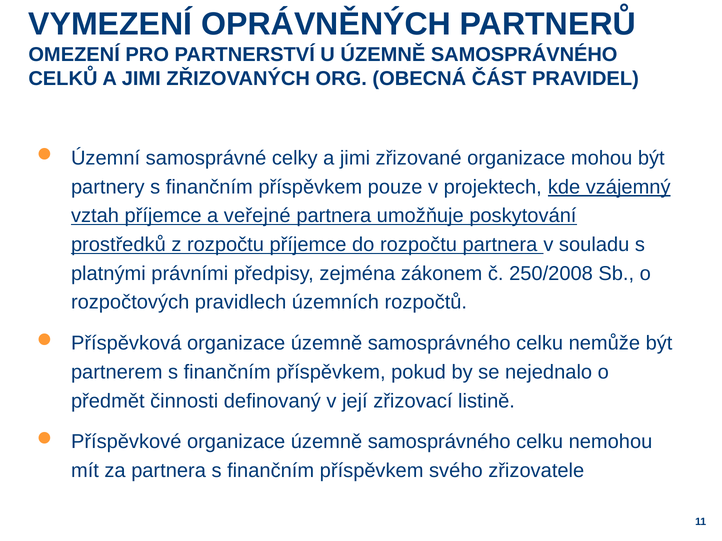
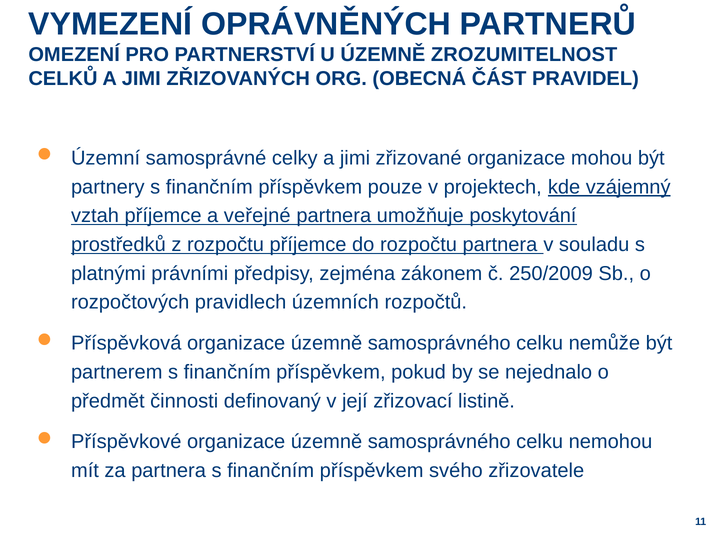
U ÚZEMNĚ SAMOSPRÁVNÉHO: SAMOSPRÁVNÉHO -> ZROZUMITELNOST (524, 55)
250/2008: 250/2008 -> 250/2009 (551, 274)
